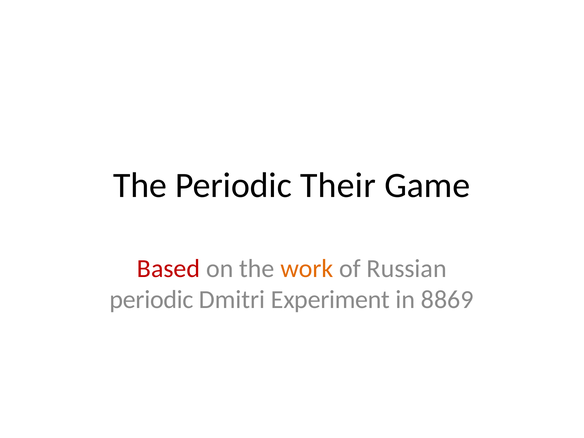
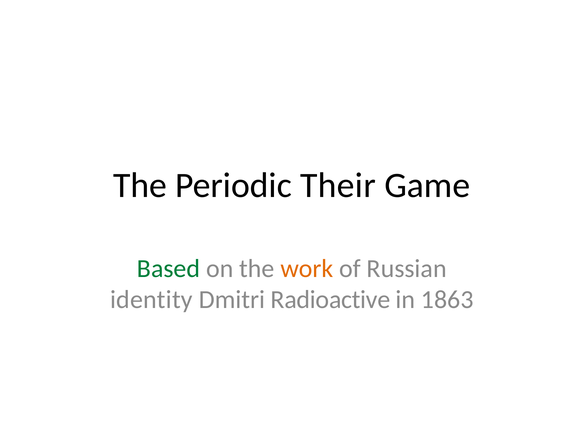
Based colour: red -> green (169, 269)
periodic: periodic -> identity (151, 300)
Experiment: Experiment -> Radioactive (330, 300)
8869: 8869 -> 1863 (447, 300)
